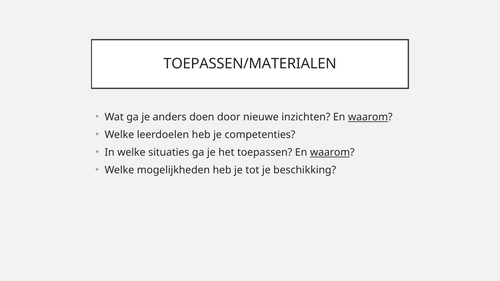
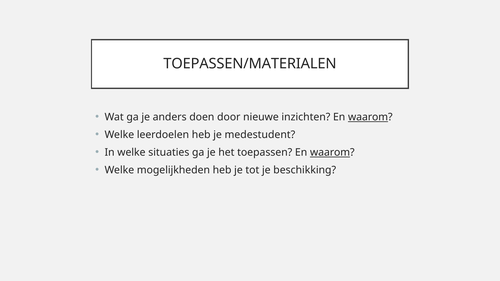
competenties: competenties -> medestudent (260, 135)
